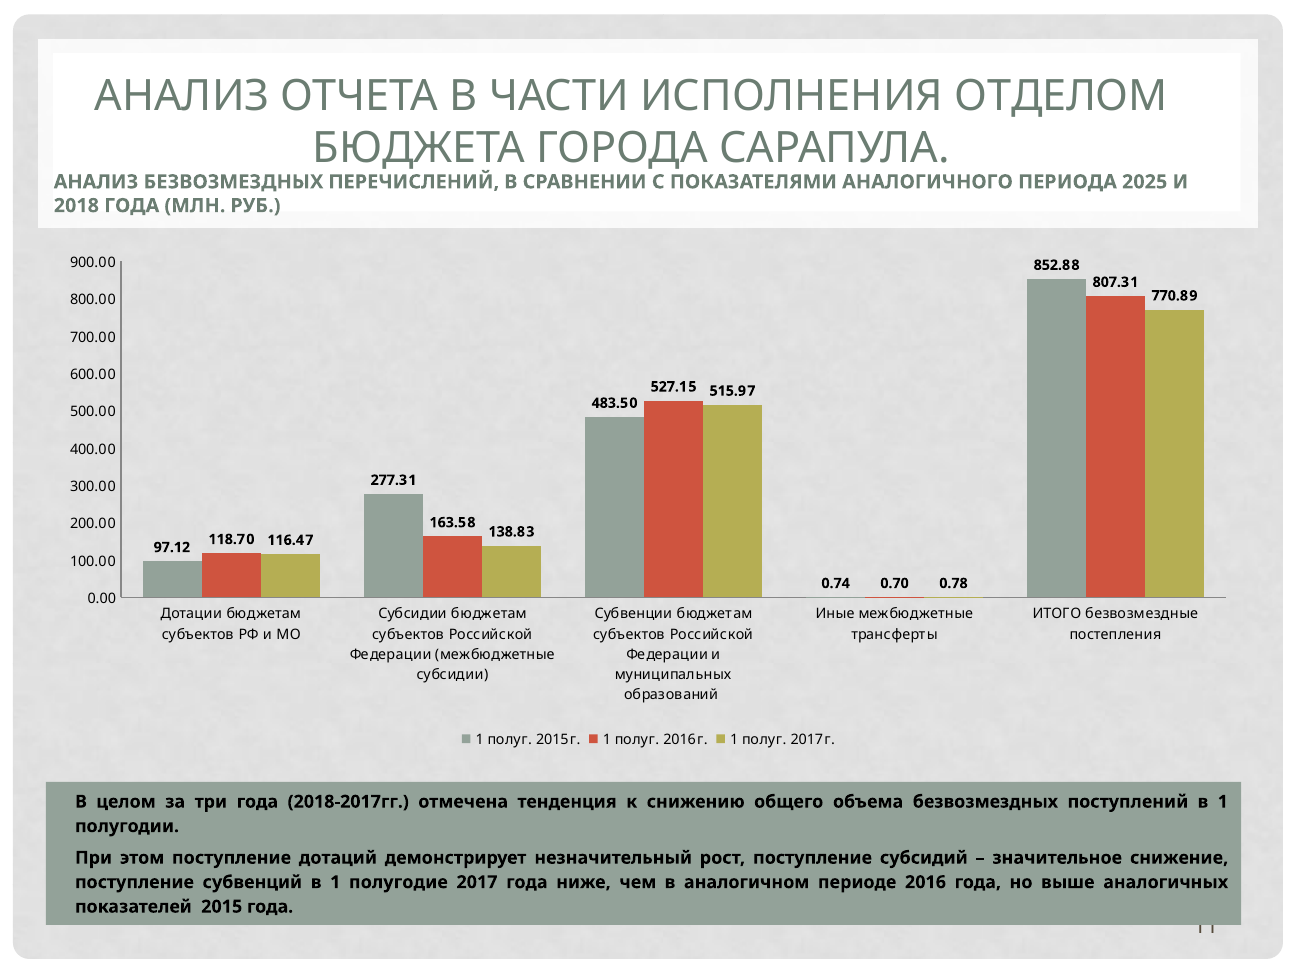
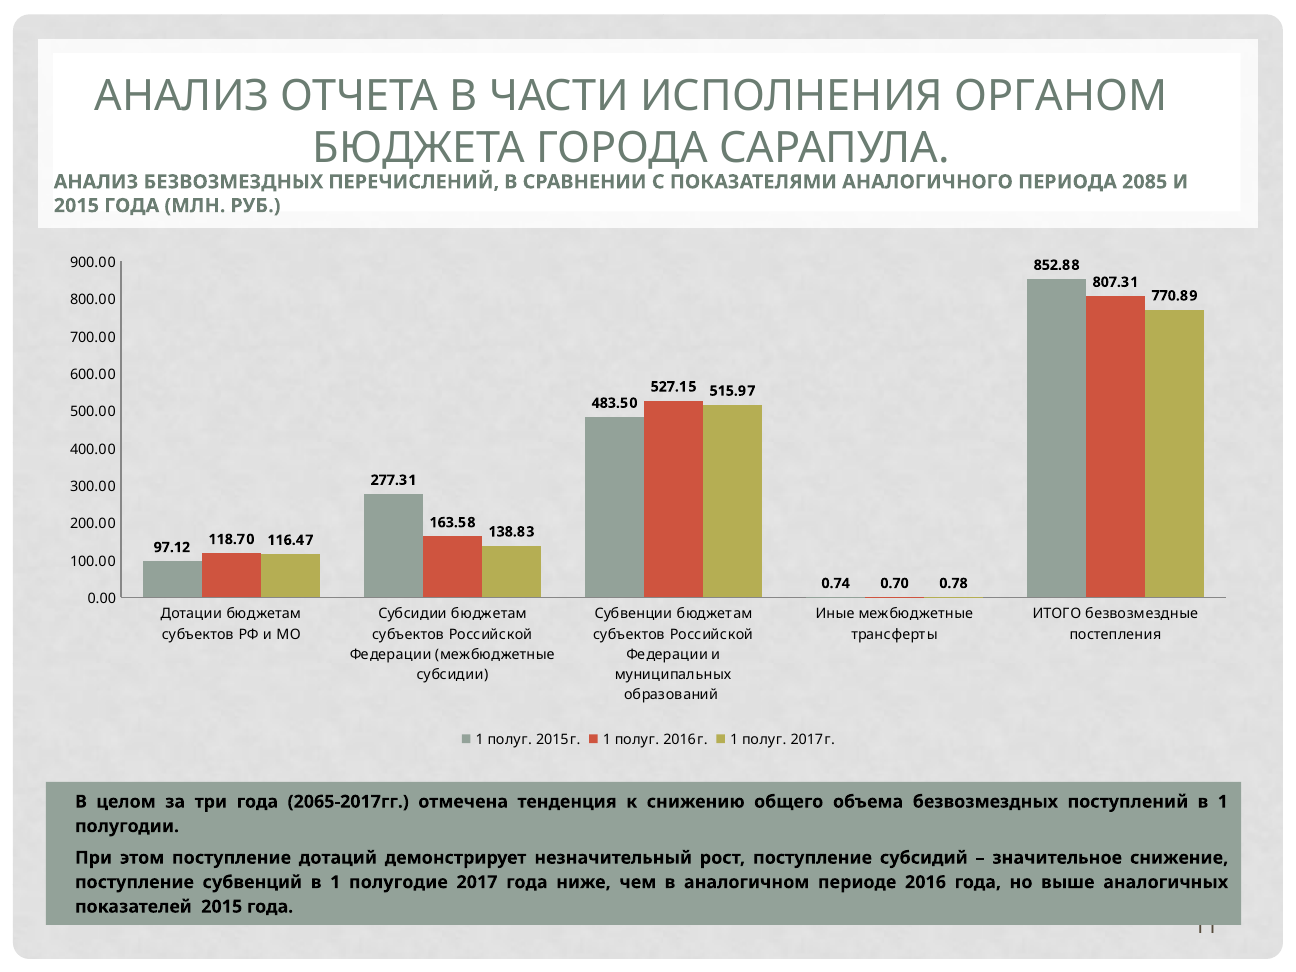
ОТДЕЛОМ: ОТДЕЛОМ -> ОРГАНОМ (1061, 96)
2025: 2025 -> 2085 (1145, 182)
2018: 2018 -> 2015 (76, 206)
2018-2017гг: 2018-2017гг -> 2065-2017гг (348, 802)
